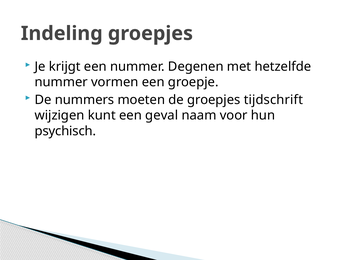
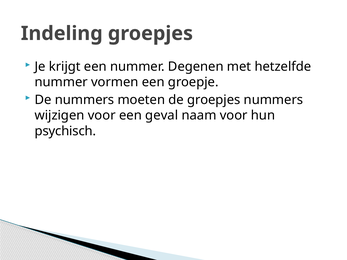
groepjes tijdschrift: tijdschrift -> nummers (273, 100)
wijzigen kunt: kunt -> voor (102, 115)
